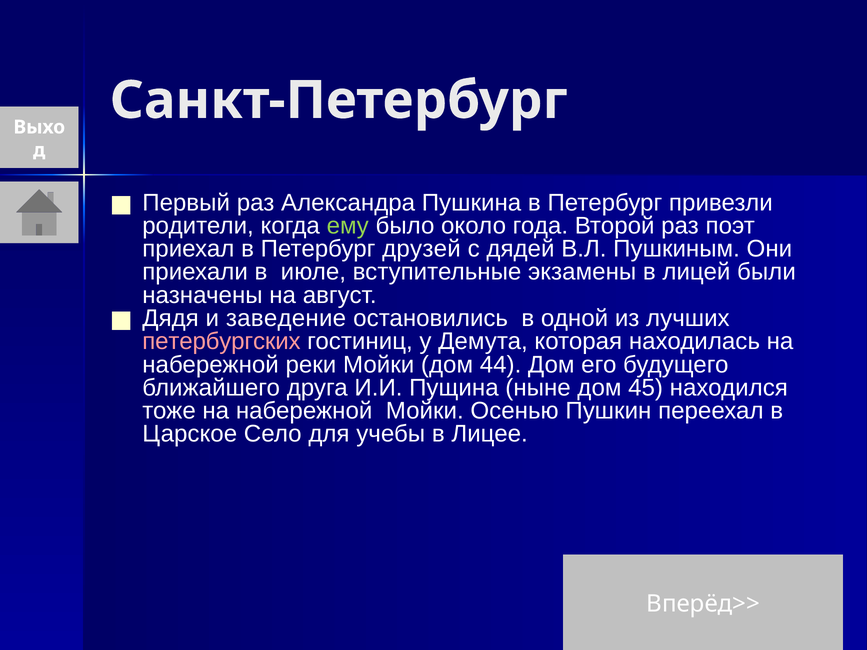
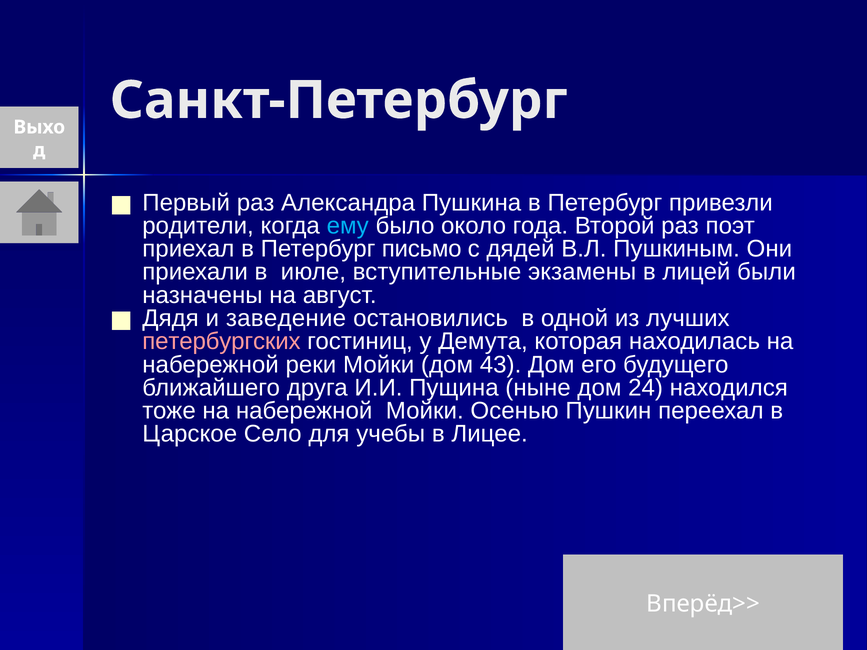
ему colour: light green -> light blue (348, 226)
друзей: друзей -> письмо (422, 249)
44: 44 -> 43 (501, 365)
45: 45 -> 24 (646, 388)
